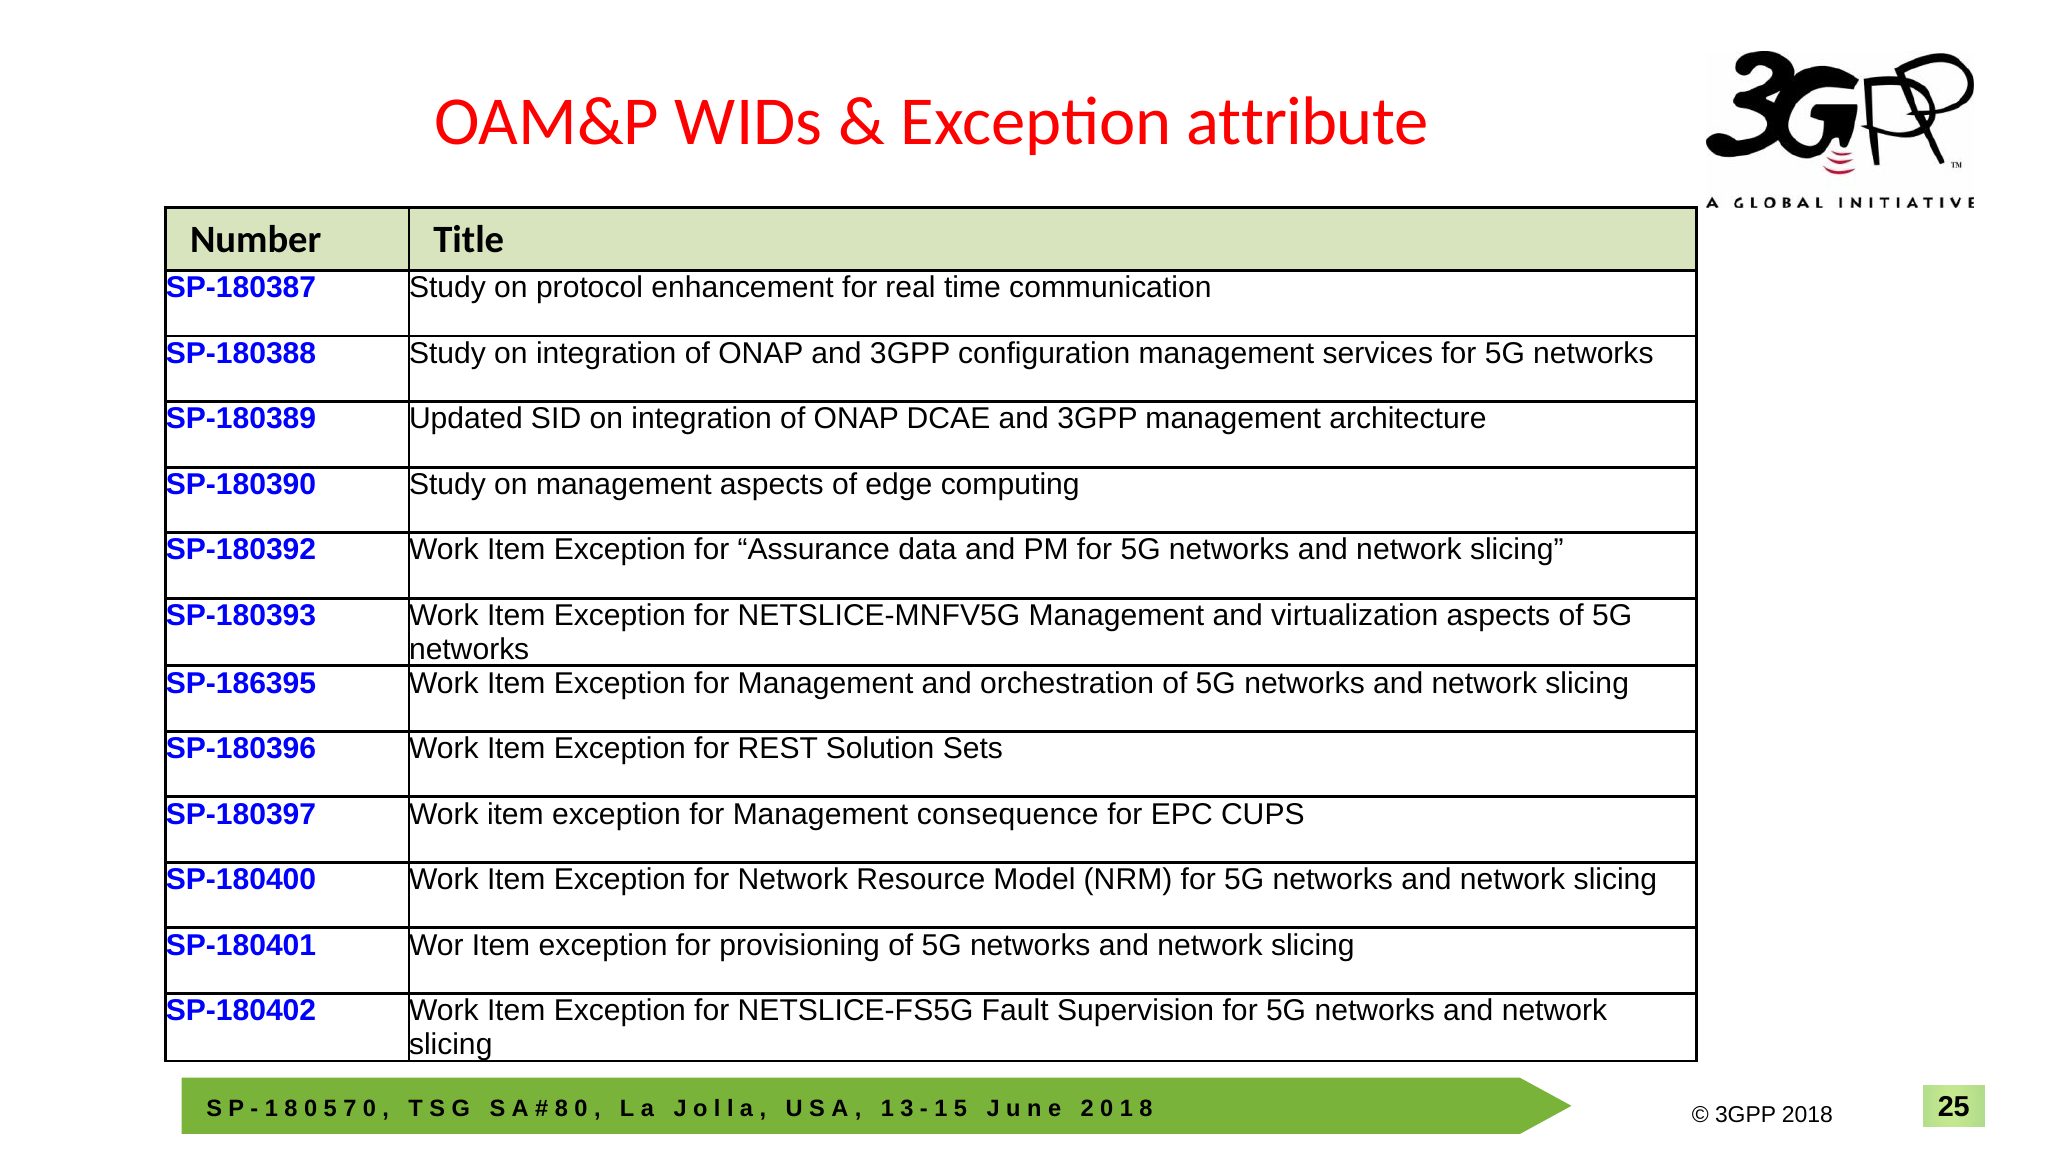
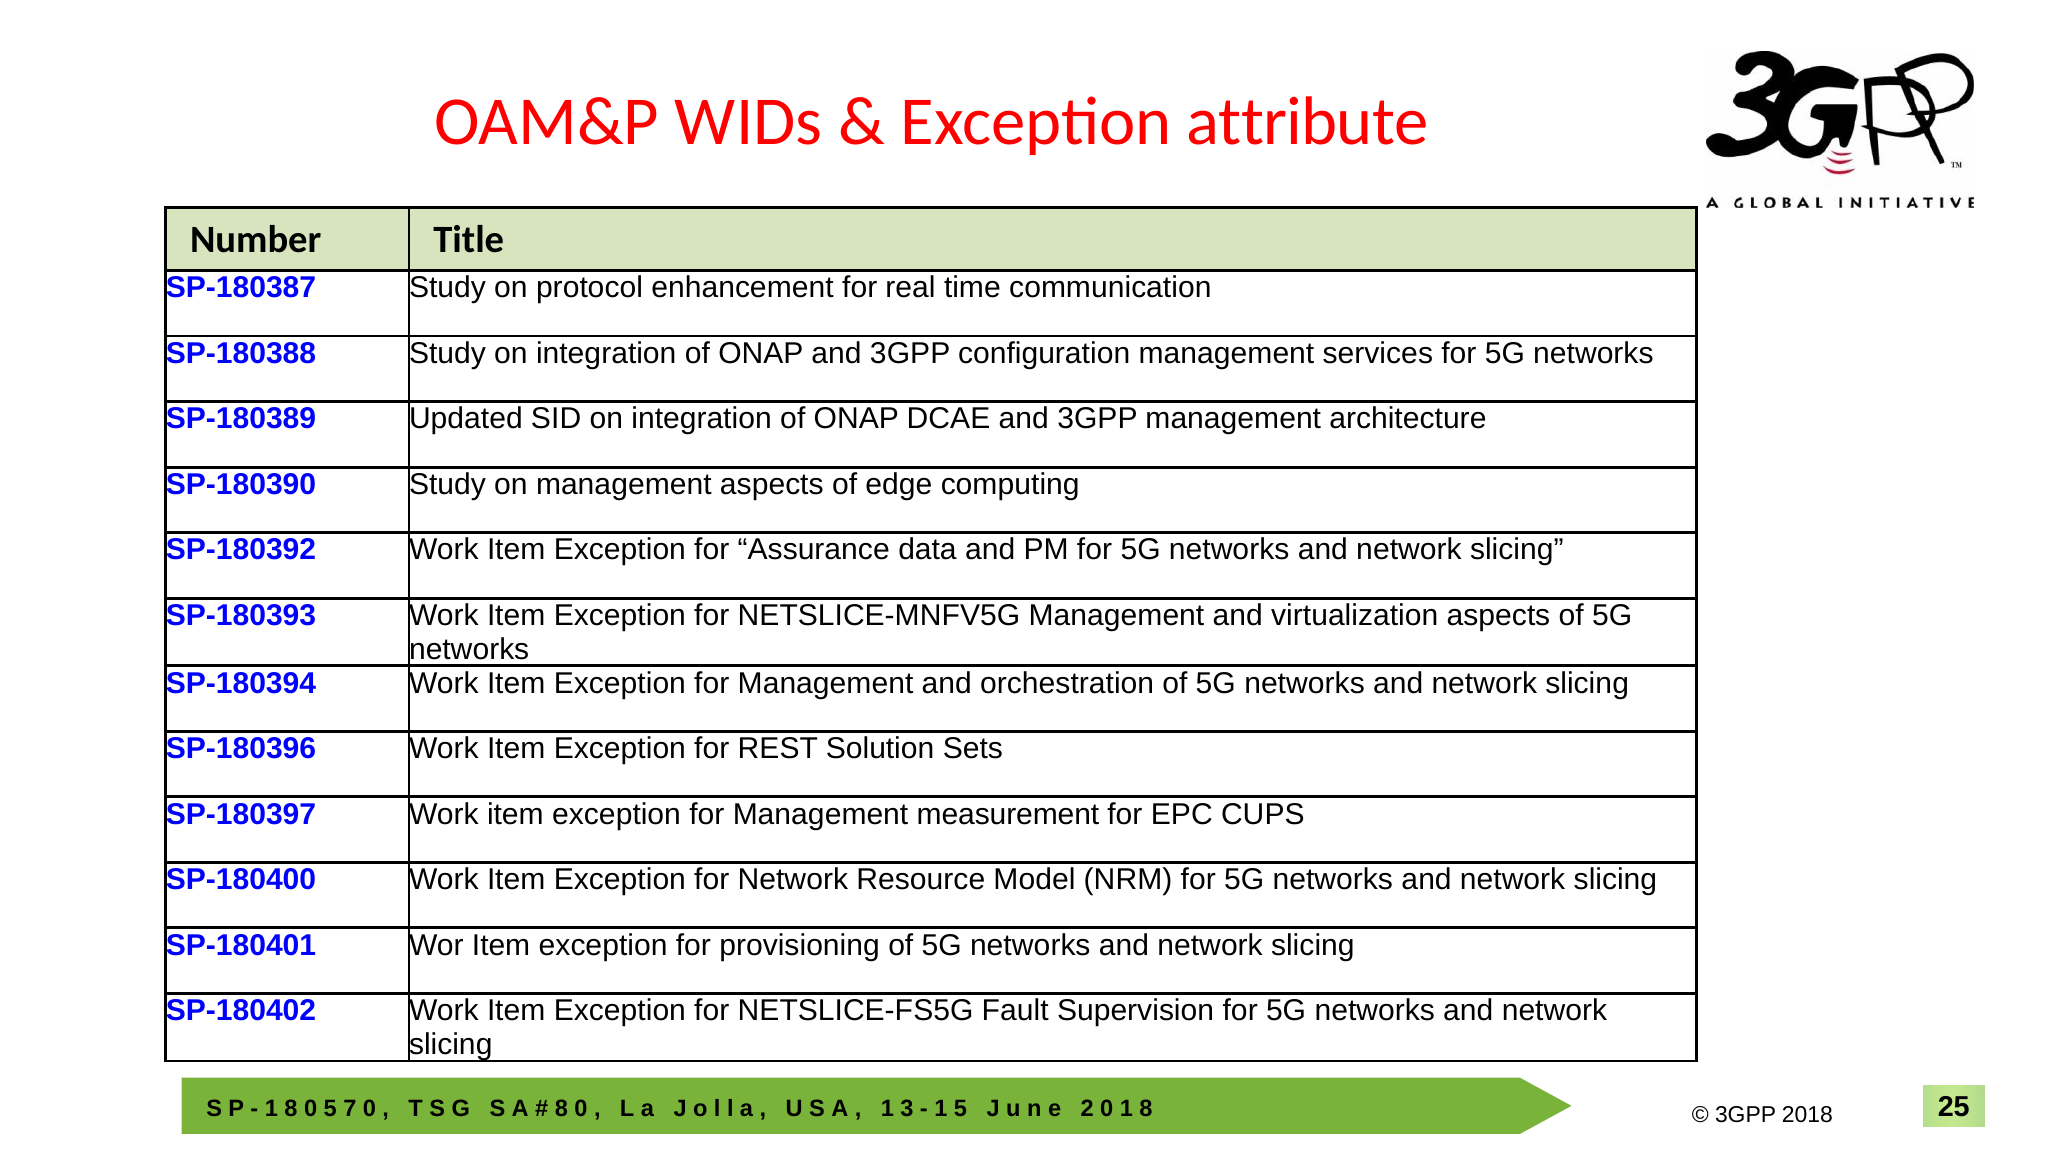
SP-186395: SP-186395 -> SP-180394 (241, 683)
consequence: consequence -> measurement (1008, 814)
